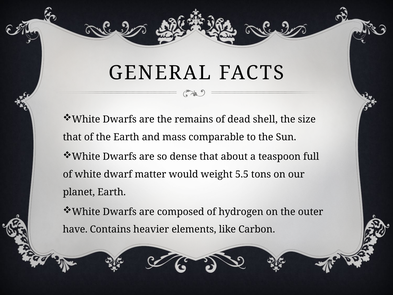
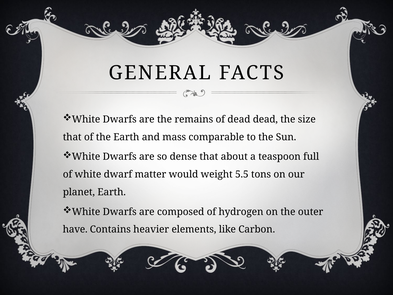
dead shell: shell -> dead (265, 119)
